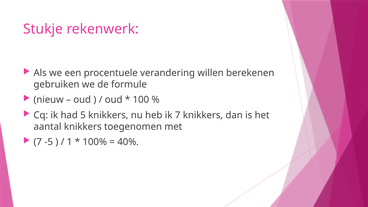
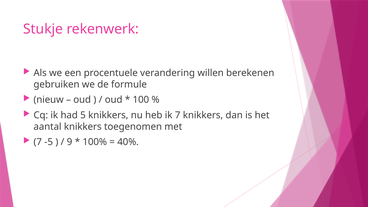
1: 1 -> 9 (70, 142)
